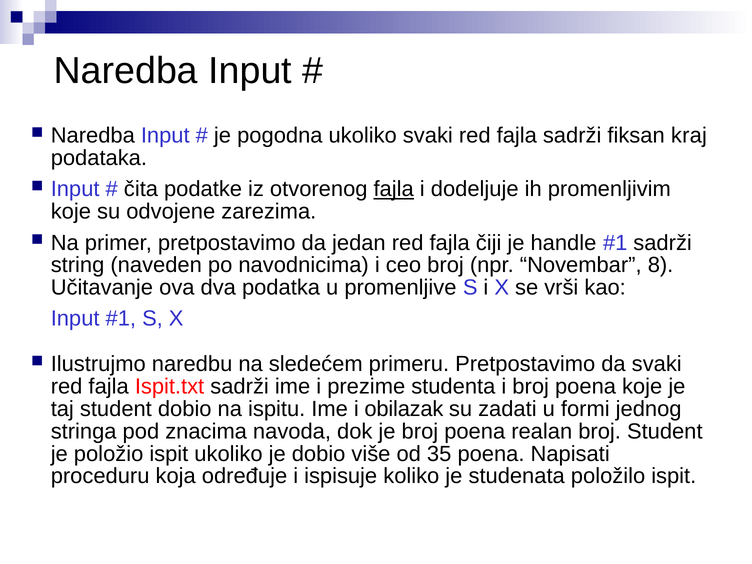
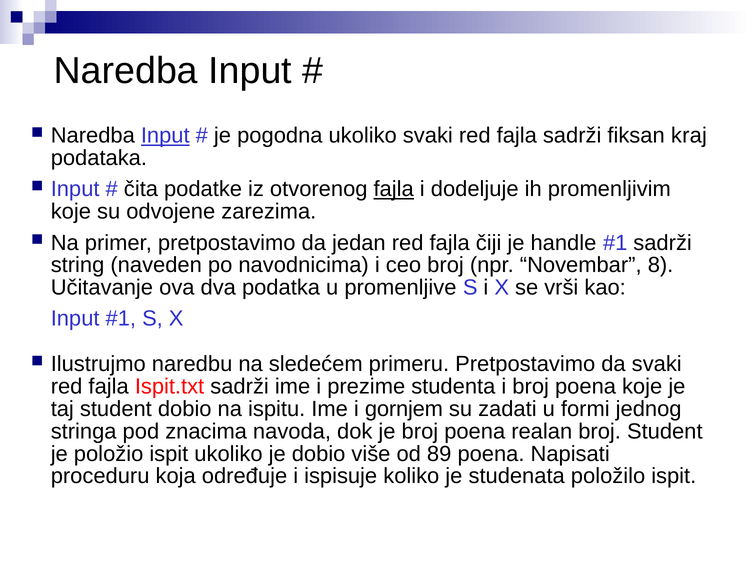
Input underline: none -> present (165, 136)
obilazak: obilazak -> gornjem (404, 409)
35: 35 -> 89 (439, 454)
